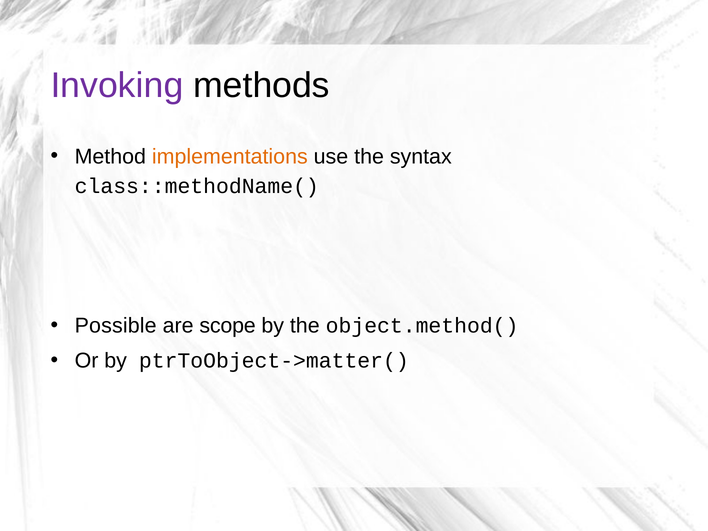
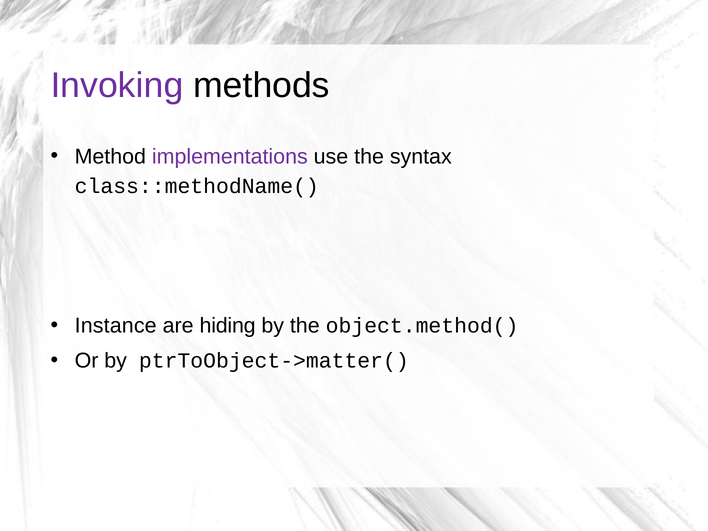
implementations colour: orange -> purple (230, 157)
Possible: Possible -> Instance (116, 326)
scope: scope -> hiding (228, 326)
